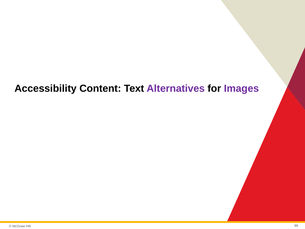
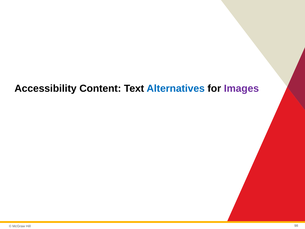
Alternatives colour: purple -> blue (176, 88)
